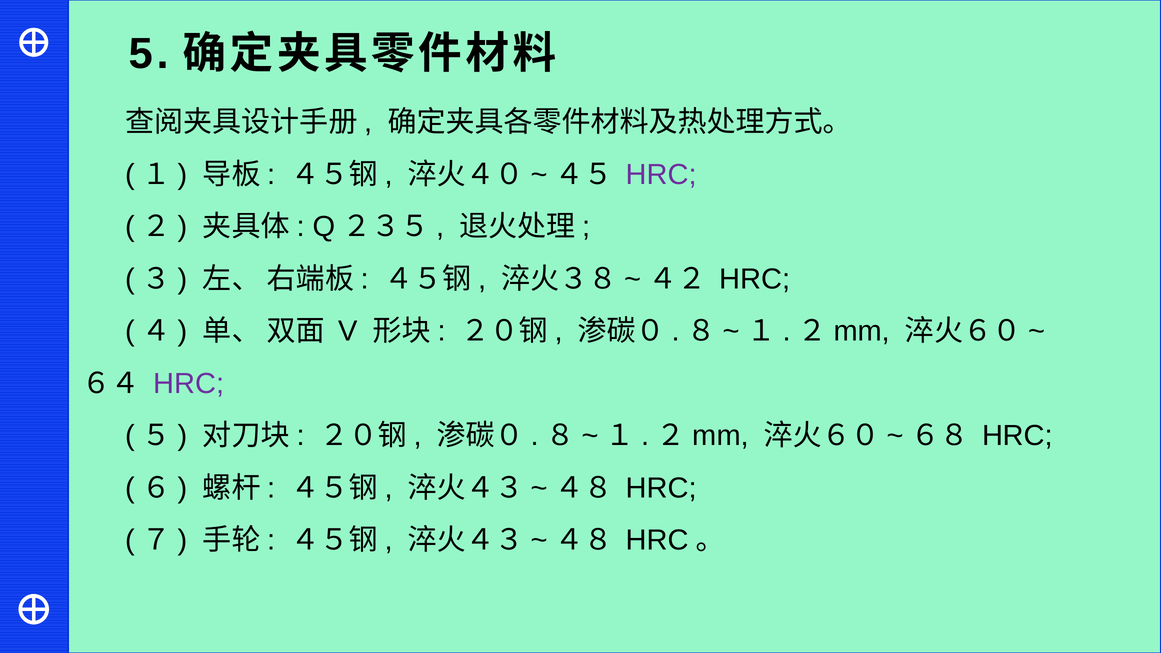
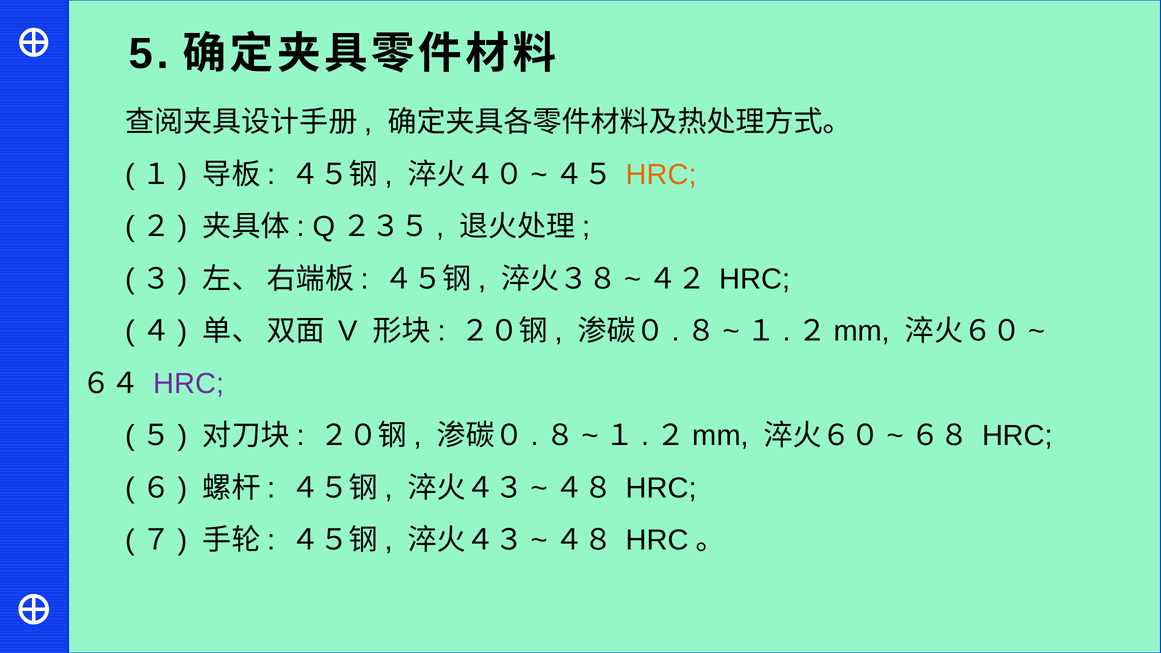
HRC colour: purple -> orange (661, 175)
